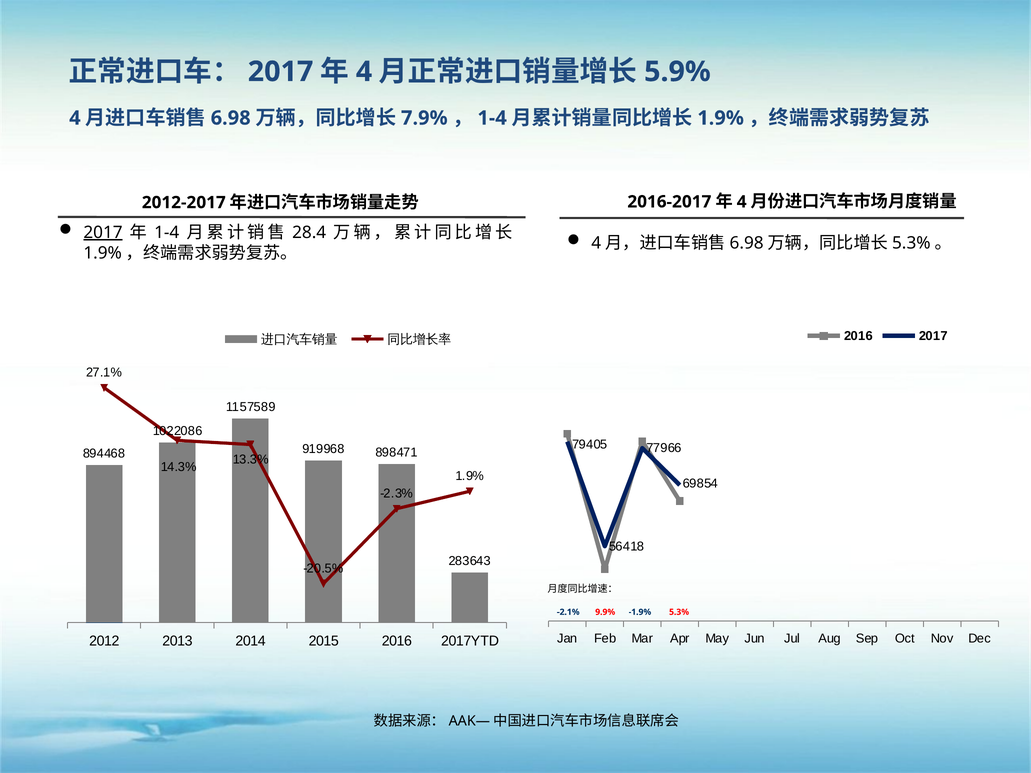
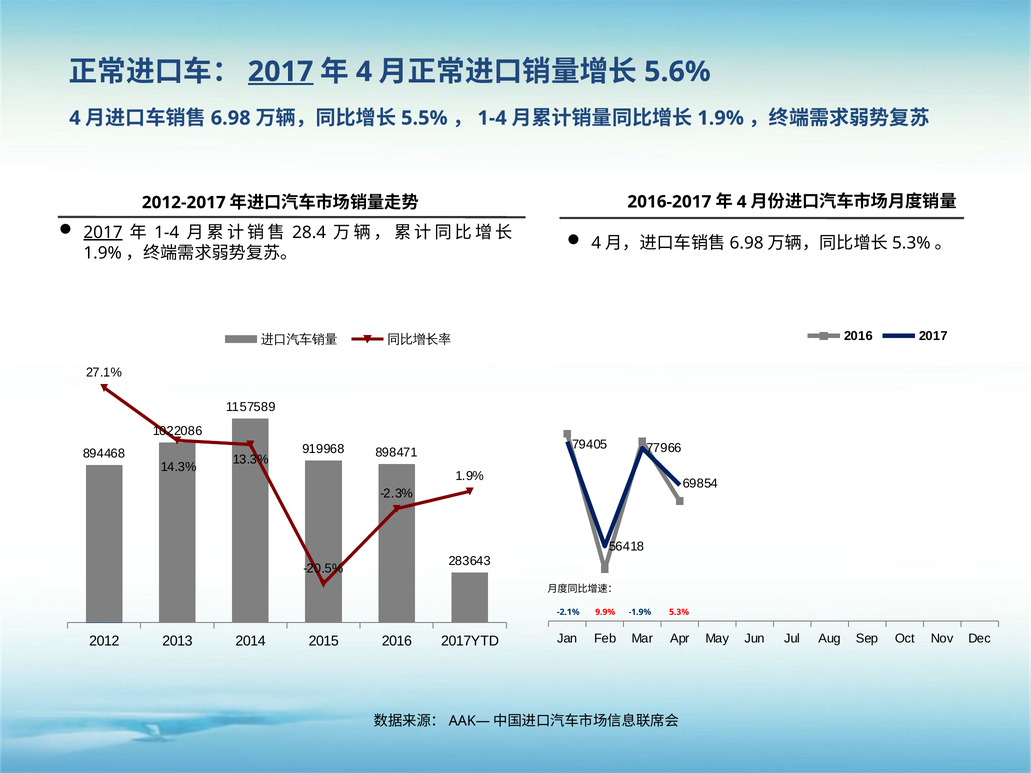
2017 underline: none -> present (281, 72)
5.9%: 5.9% -> 5.6% (677, 72)
7.9%: 7.9% -> 5.5% (424, 118)
